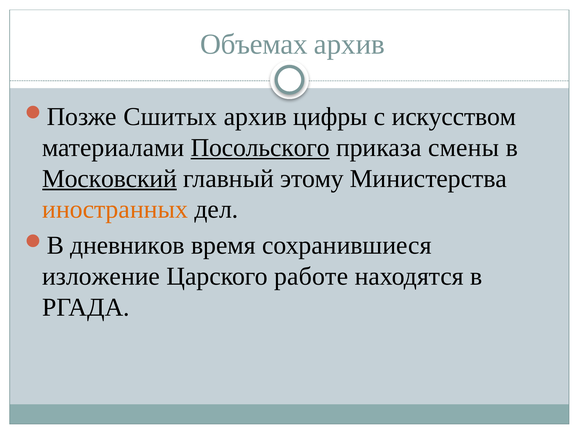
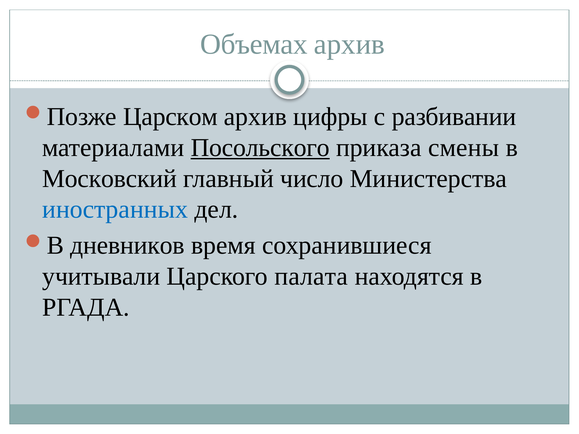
Сшитых: Сшитых -> Царском (170, 117)
искусством: искусством -> разбивании (454, 117)
Московский underline: present -> none (110, 179)
этому: этому -> число (312, 179)
иностранных colour: orange -> blue (115, 210)
изложение: изложение -> учитывали (101, 277)
работе: работе -> палата (311, 277)
